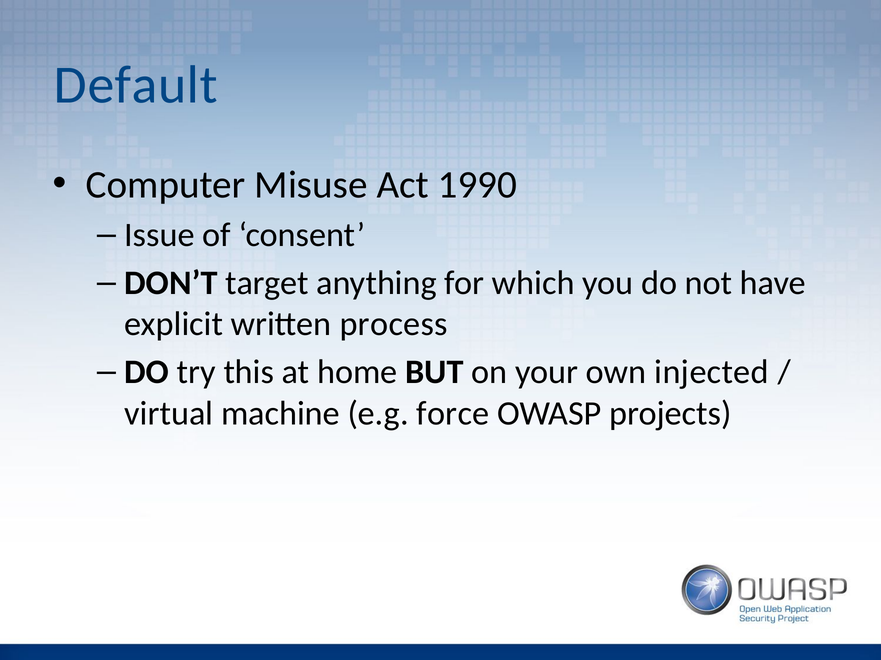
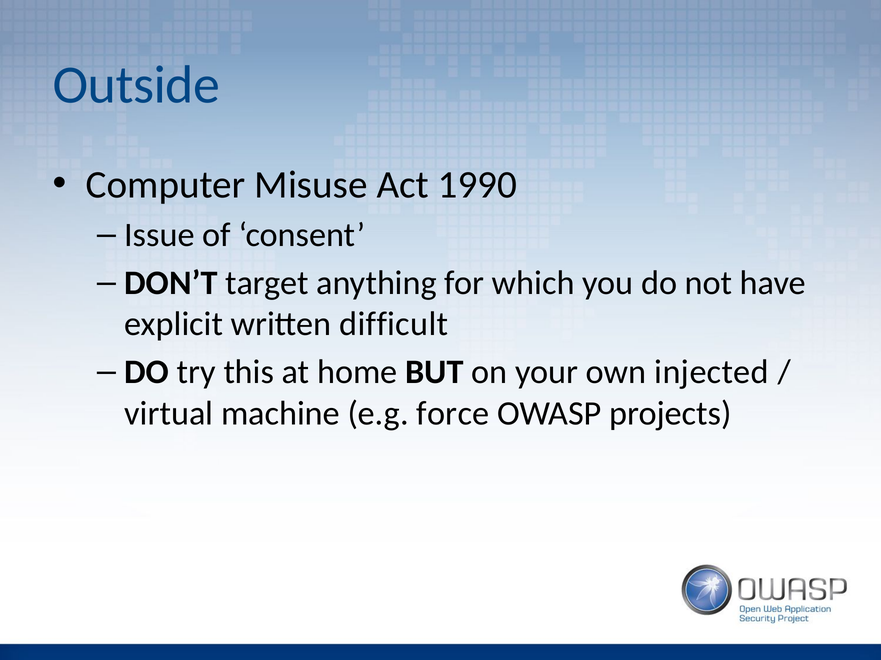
Default: Default -> Outside (136, 85)
process: process -> difficult (394, 325)
